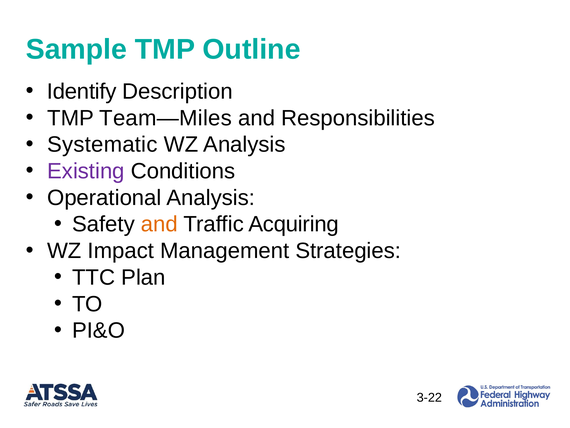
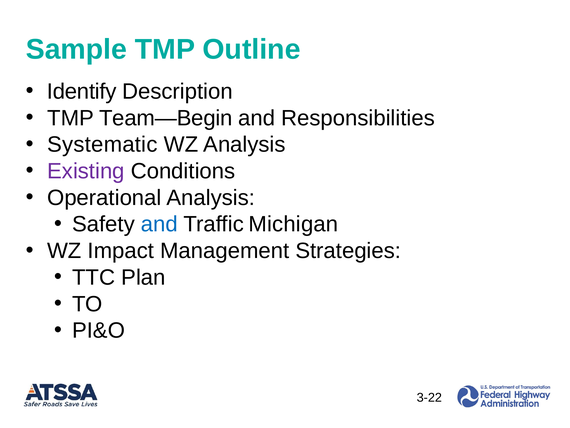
Team—Miles: Team—Miles -> Team—Begin (166, 118)
and colour: orange -> blue (159, 224)
Acquiring: Acquiring -> Michigan (293, 224)
